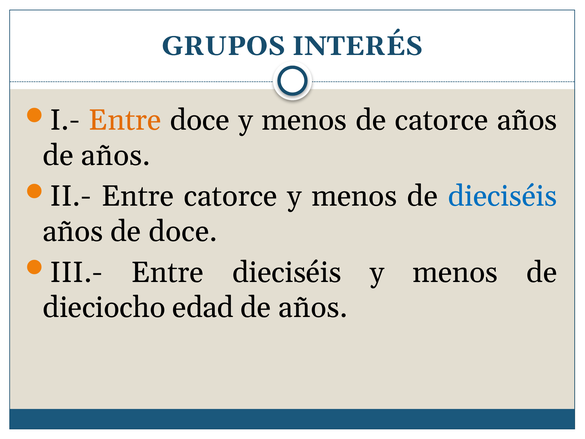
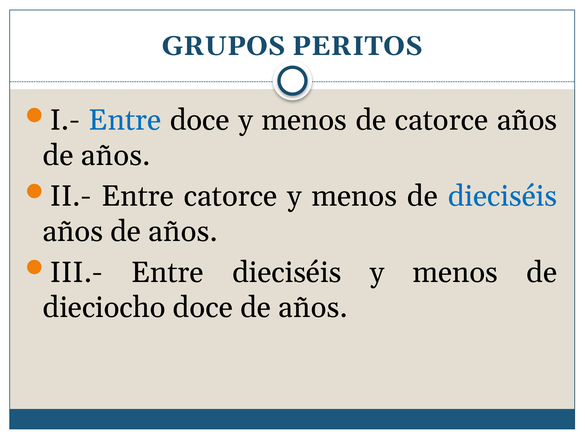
INTERÉS: INTERÉS -> PERITOS (357, 46)
Entre colour: orange -> blue (125, 120)
doce: doce -> años (183, 231)
dieciocho edad: edad -> doce (203, 307)
